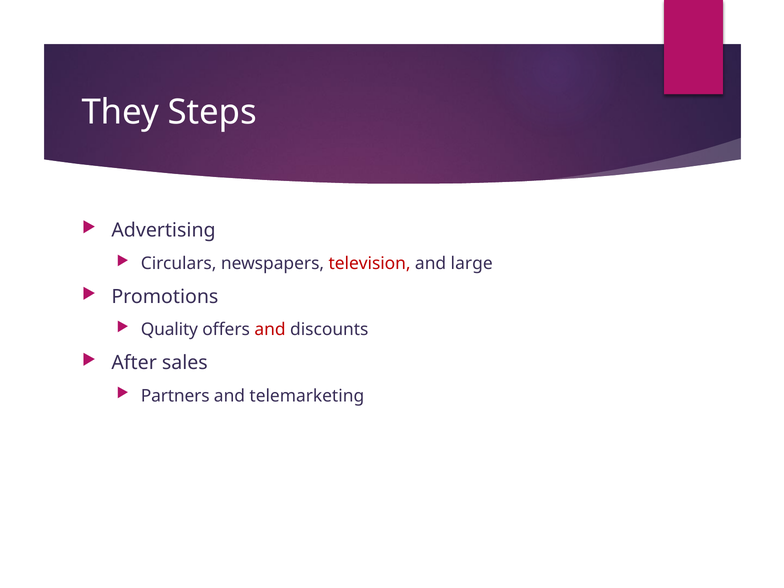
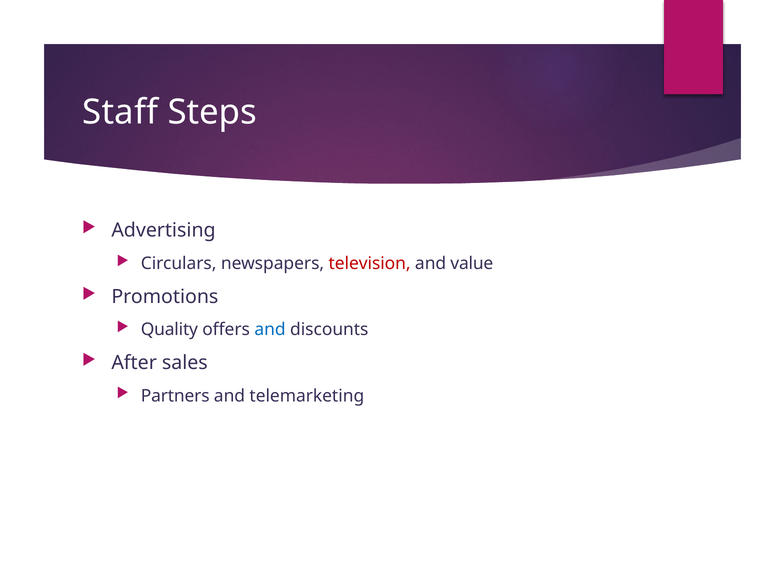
They: They -> Staff (120, 112)
large: large -> value (472, 263)
and colour: red -> blue (270, 330)
